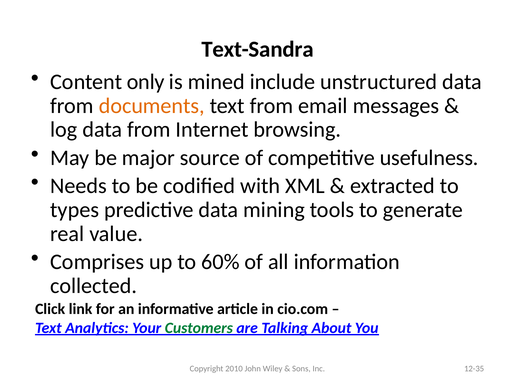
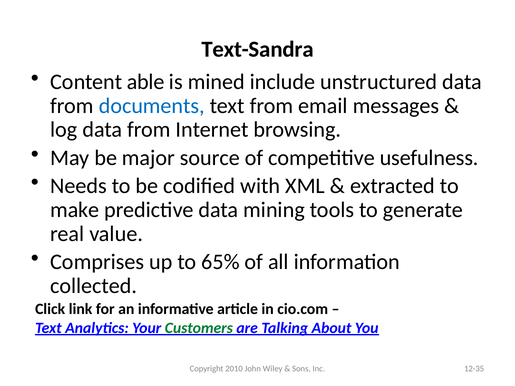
only: only -> able (146, 82)
documents colour: orange -> blue (152, 106)
types: types -> make (75, 210)
60%: 60% -> 65% (220, 262)
